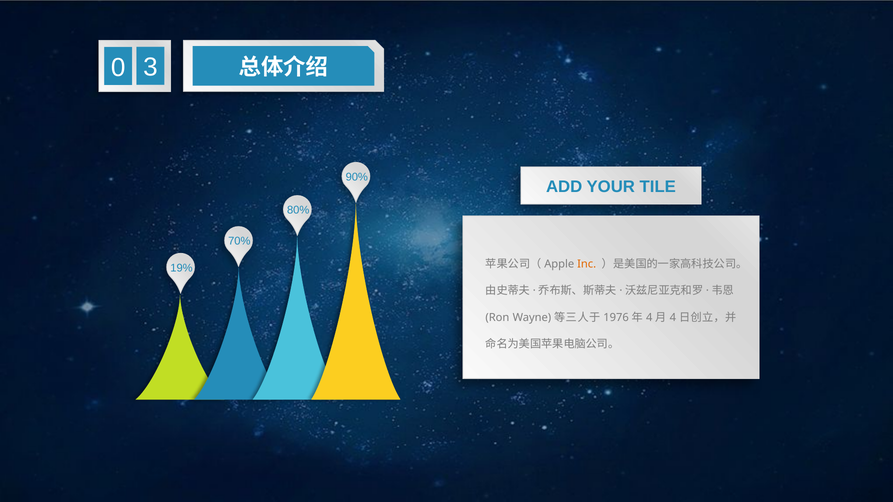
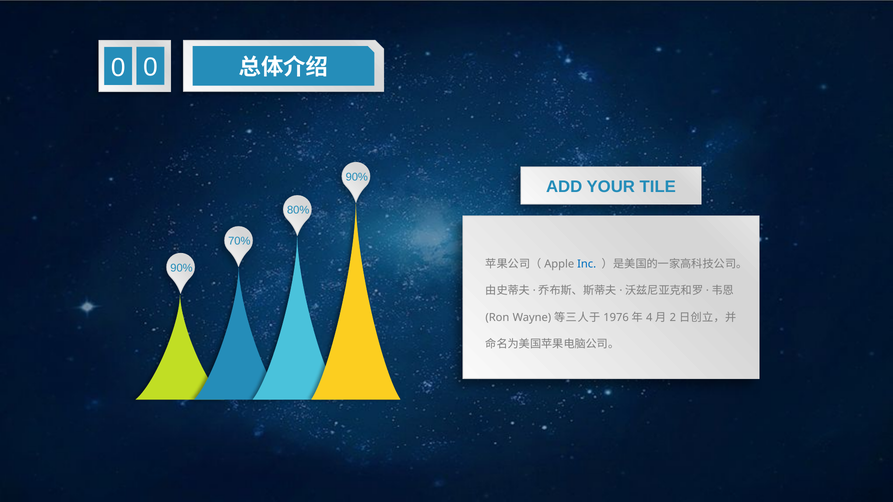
0 3: 3 -> 0 (150, 67)
Inc colour: orange -> blue (587, 264)
19%: 19% -> 90% (181, 268)
4: 4 -> 2 (673, 318)
